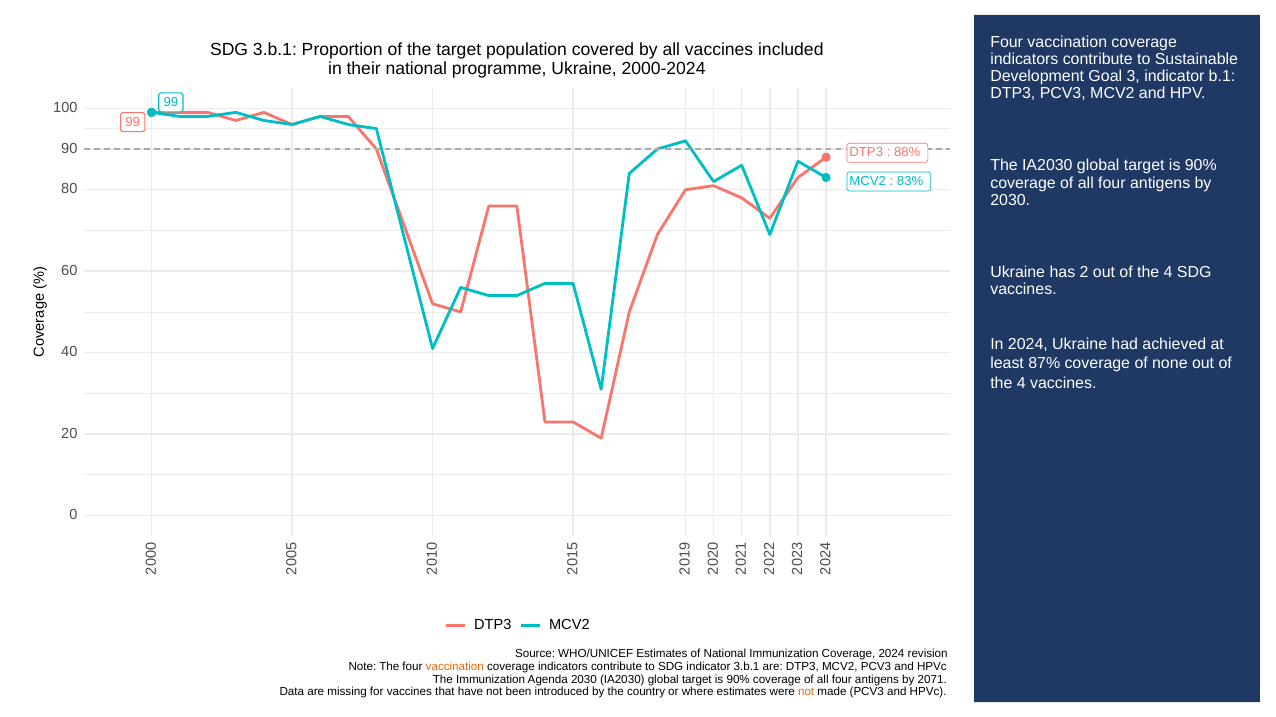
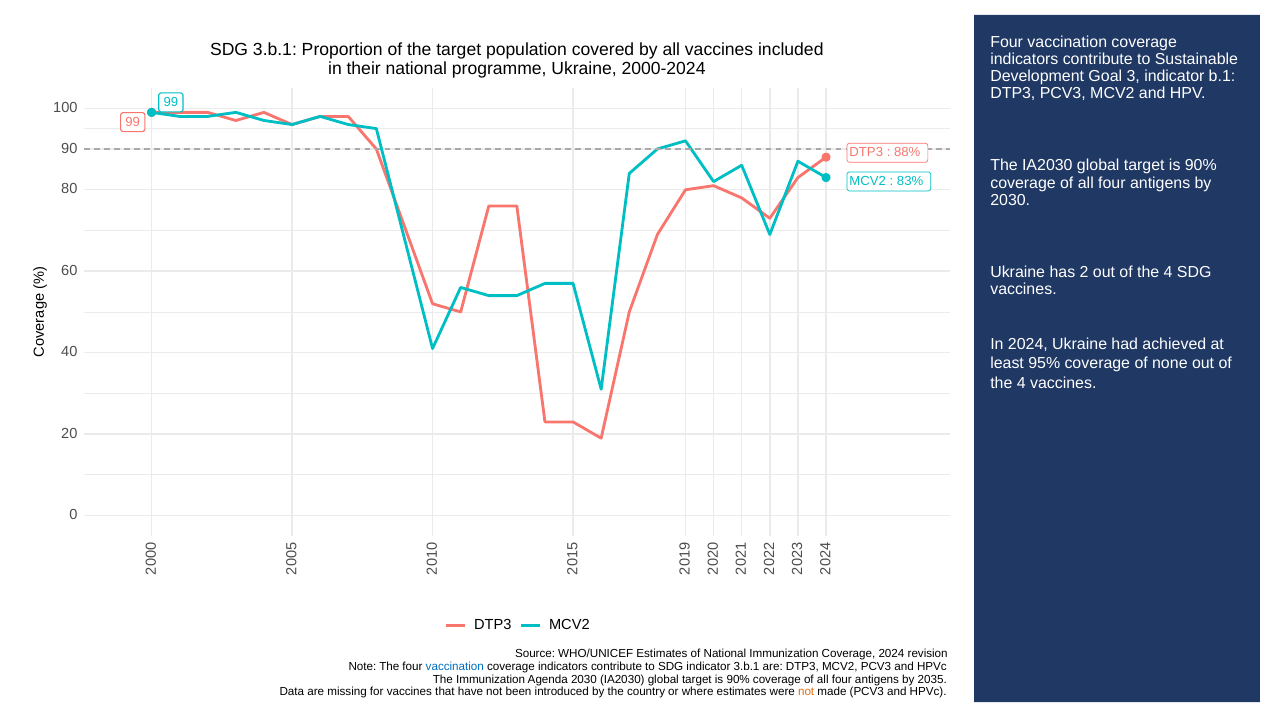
87%: 87% -> 95% (1044, 364)
vaccination colour: orange -> blue (455, 667)
2071: 2071 -> 2035 (932, 680)
